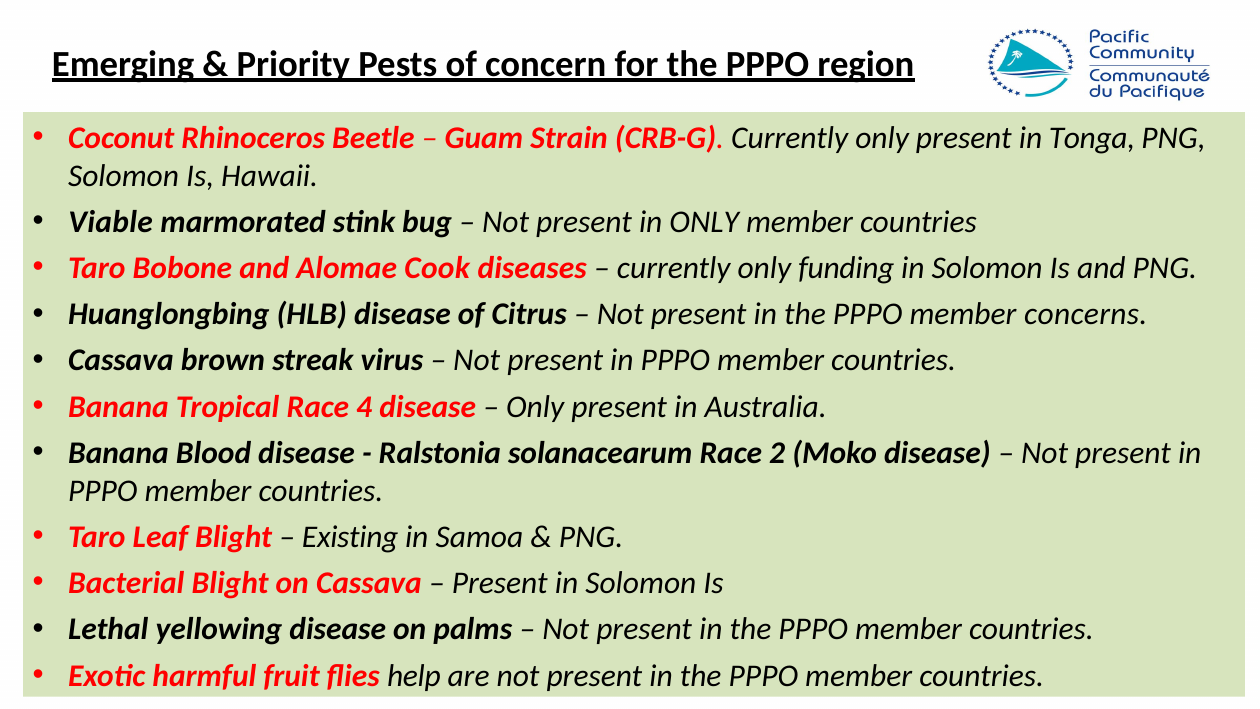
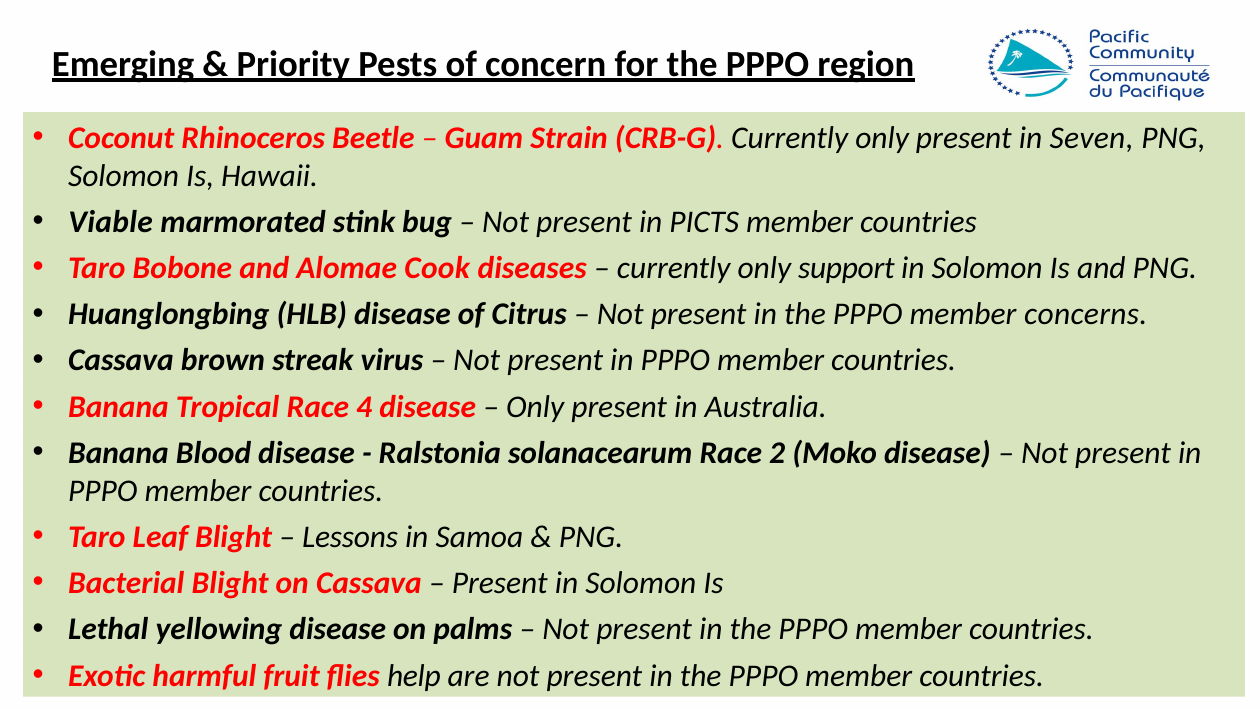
Tonga: Tonga -> Seven (1092, 138)
in ONLY: ONLY -> PICTS (704, 222)
funding: funding -> support (846, 268)
Existing: Existing -> Lessons (350, 537)
